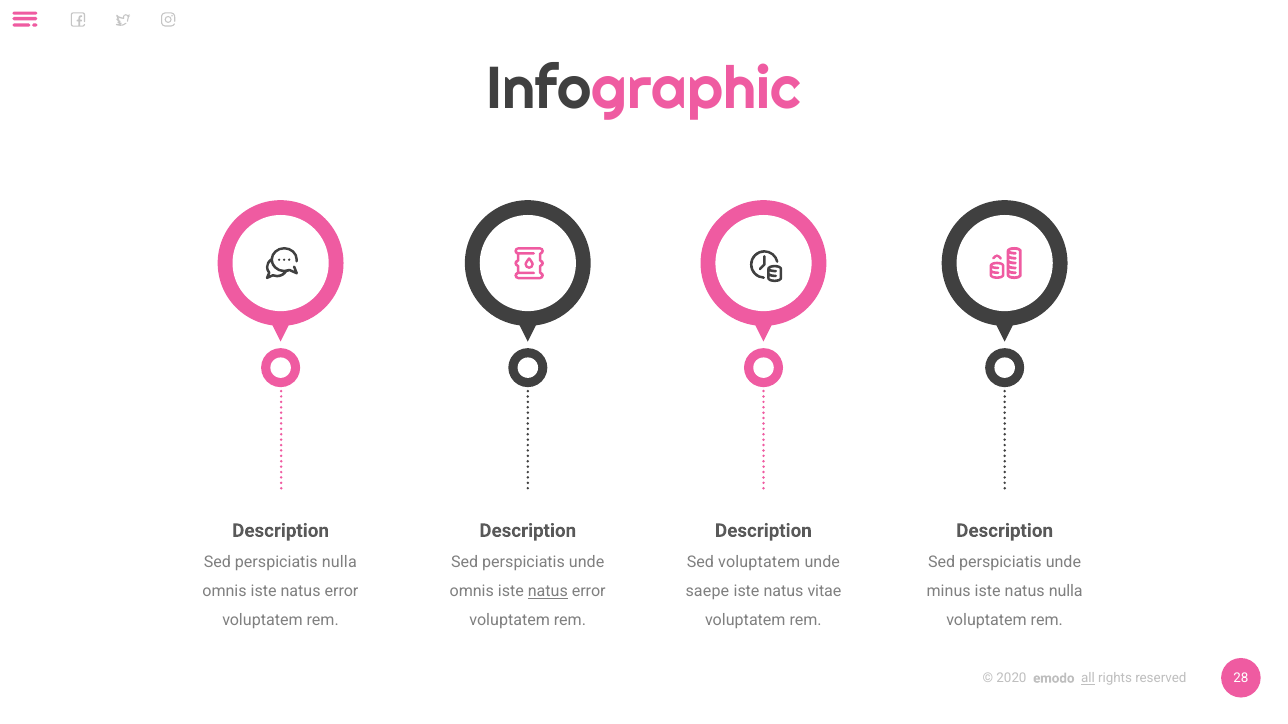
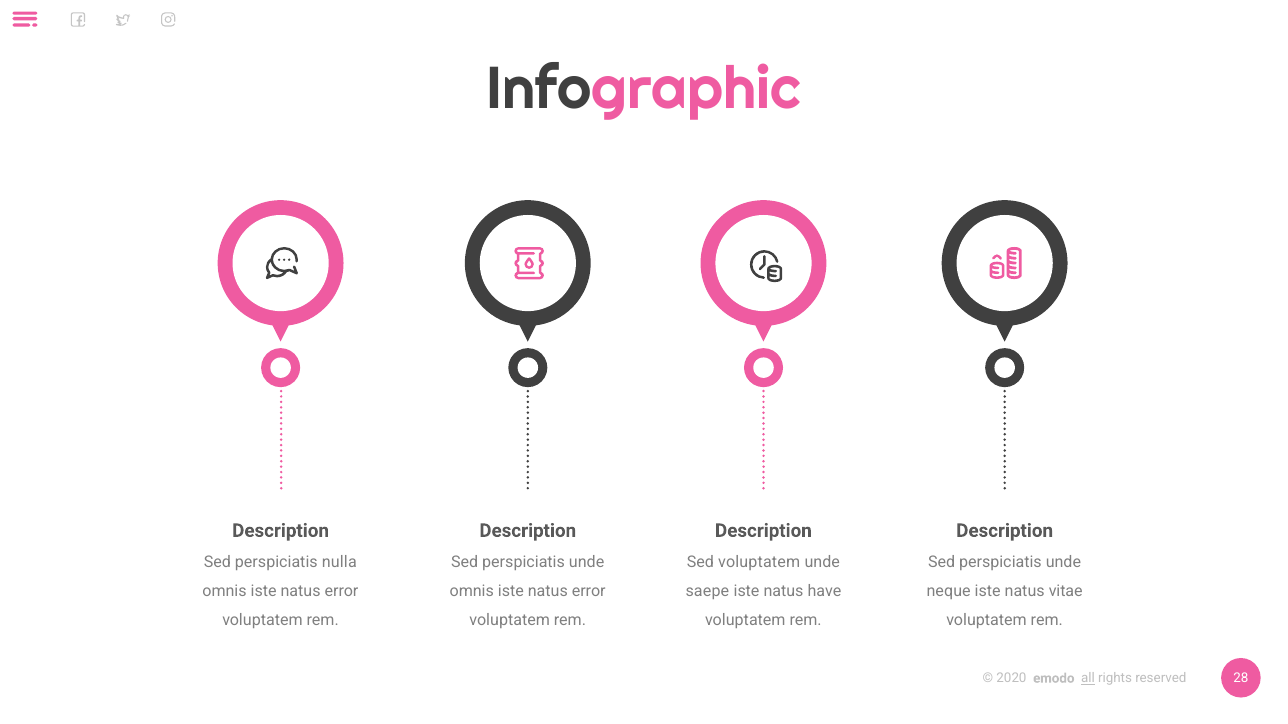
natus underline: present -> none (548, 592)
vitae: vitae -> have (824, 592)
minus: minus -> neque (949, 592)
natus nulla: nulla -> vitae (1066, 592)
